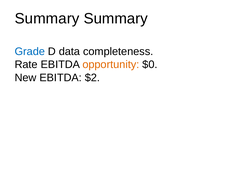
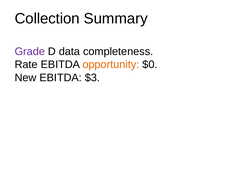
Summary: Summary -> Collection (47, 19)
Grade colour: blue -> purple (30, 51)
$2: $2 -> $3 (92, 78)
